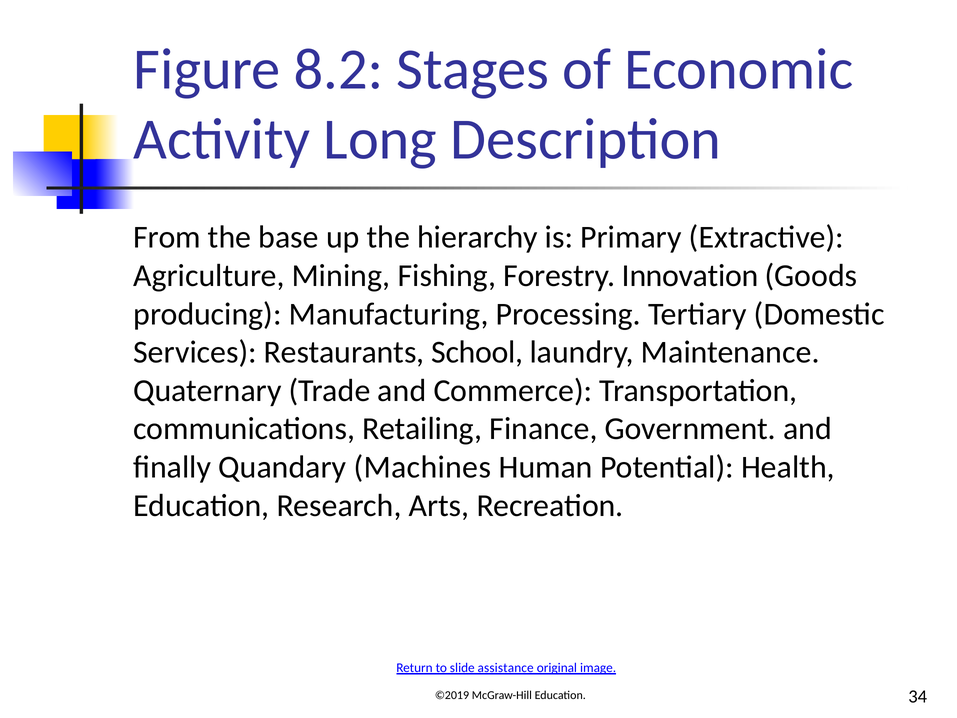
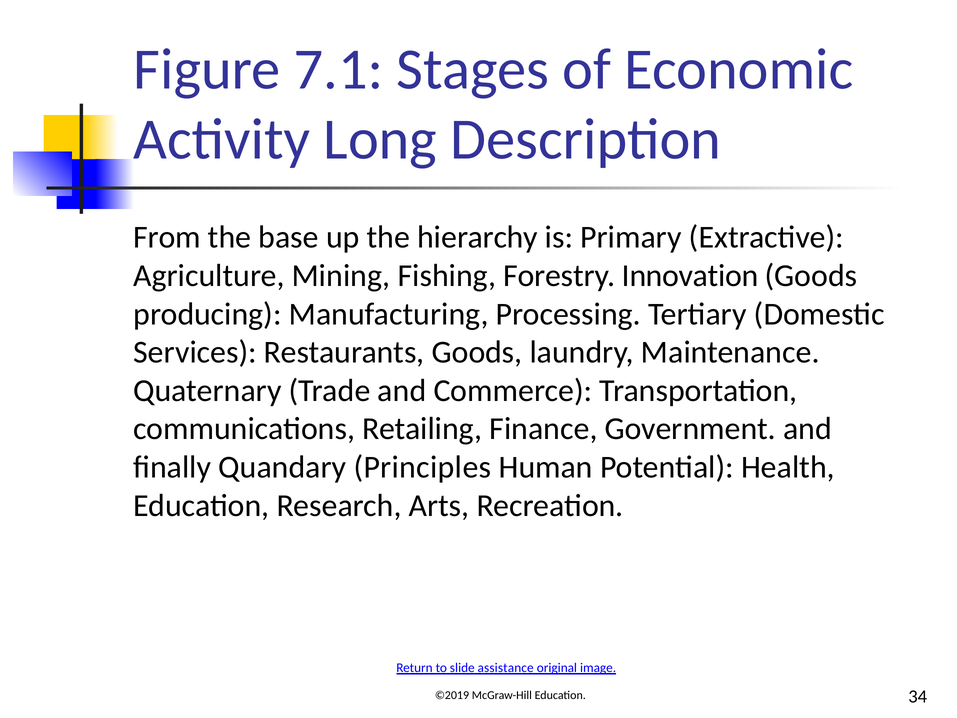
8.2: 8.2 -> 7.1 (338, 69)
Restaurants School: School -> Goods (477, 352)
Machines: Machines -> Principles (422, 467)
